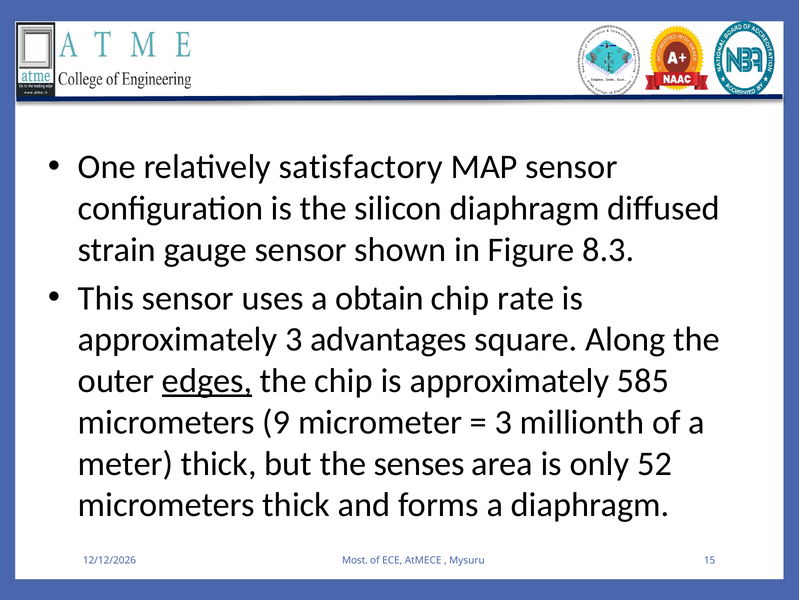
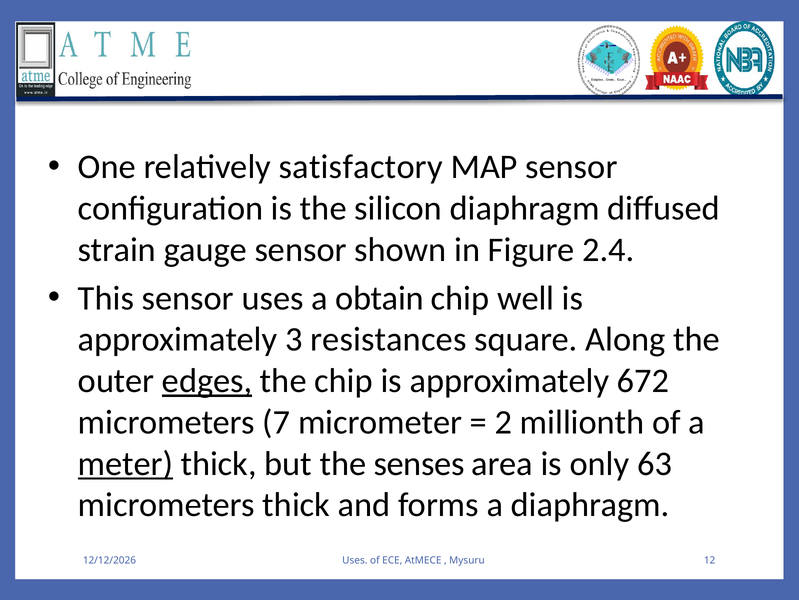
8.3: 8.3 -> 2.4 (608, 249)
rate: rate -> well (526, 298)
advantages: advantages -> resistances (388, 339)
585: 585 -> 672 (643, 380)
9: 9 -> 7 (276, 422)
3: 3 -> 2 (503, 422)
meter underline: none -> present (125, 463)
52: 52 -> 63 (655, 463)
Most: Most -> Uses (355, 560)
15: 15 -> 12 (710, 560)
